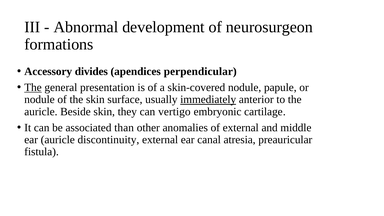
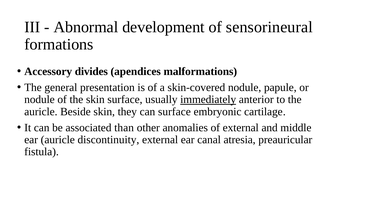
neurosurgeon: neurosurgeon -> sensorineural (269, 27)
perpendicular: perpendicular -> malformations (200, 71)
The underline: present -> none (33, 87)
can vertigo: vertigo -> surface (174, 112)
